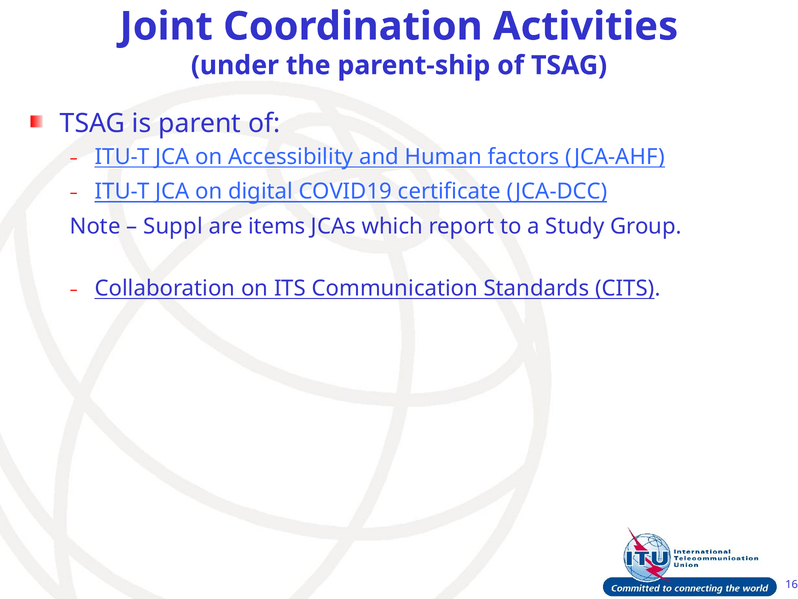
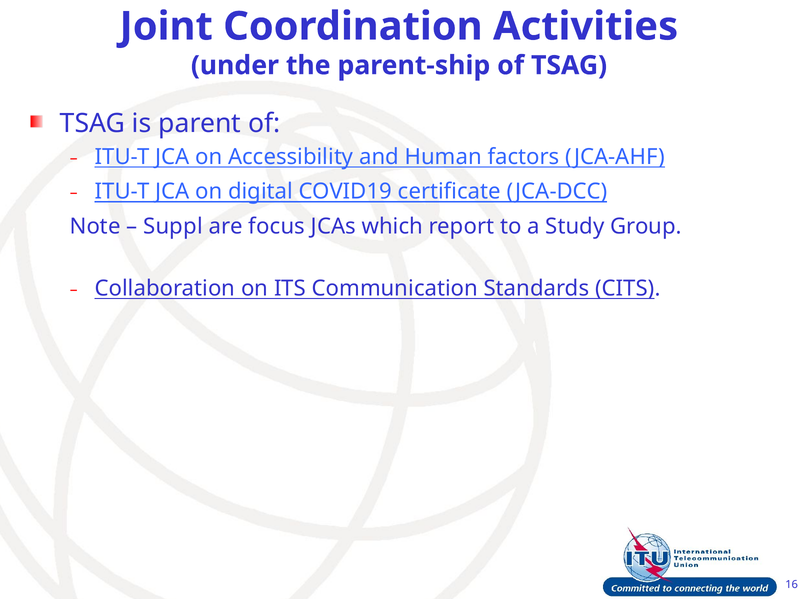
items: items -> focus (277, 226)
